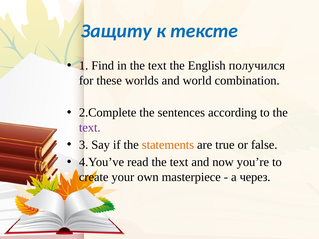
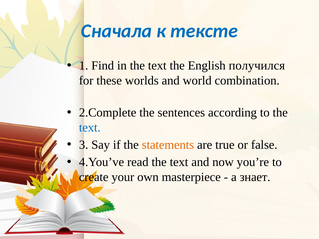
Защиту: Защиту -> Сначала (116, 31)
text colour: purple -> blue (90, 128)
через: через -> знает (255, 177)
